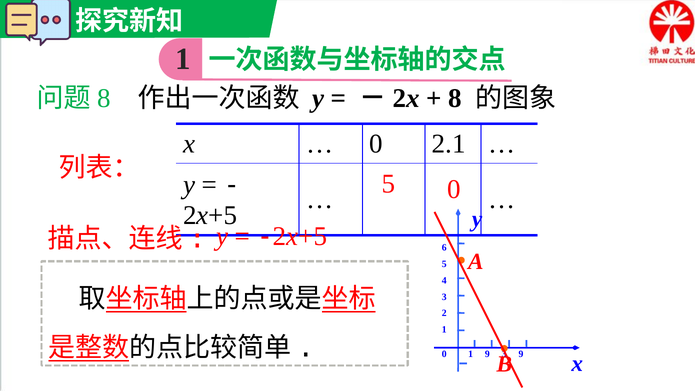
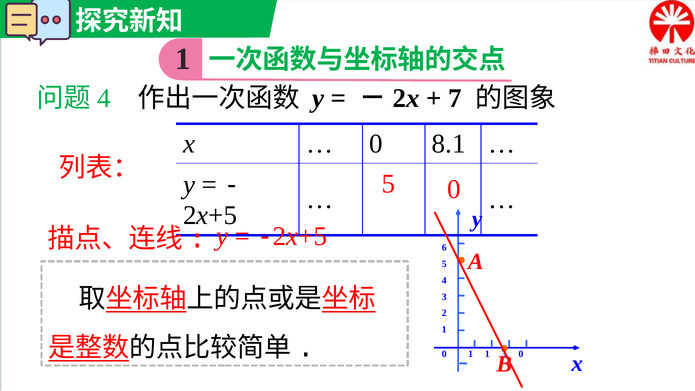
8: 8 -> 4 (104, 98)
8: 8 -> 7 (455, 98)
2.1: 2.1 -> 8.1 (449, 144)
1 9: 9 -> 1 (487, 354)
9: 9 -> 0 (521, 354)
